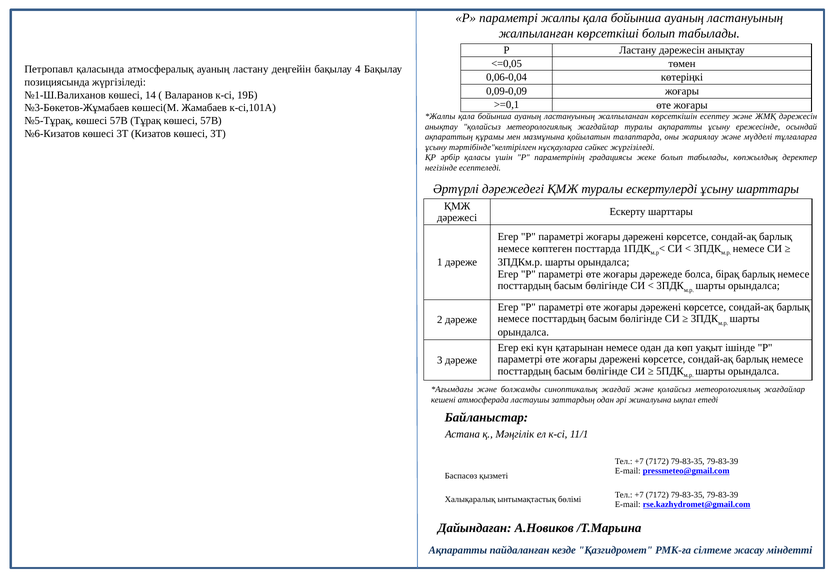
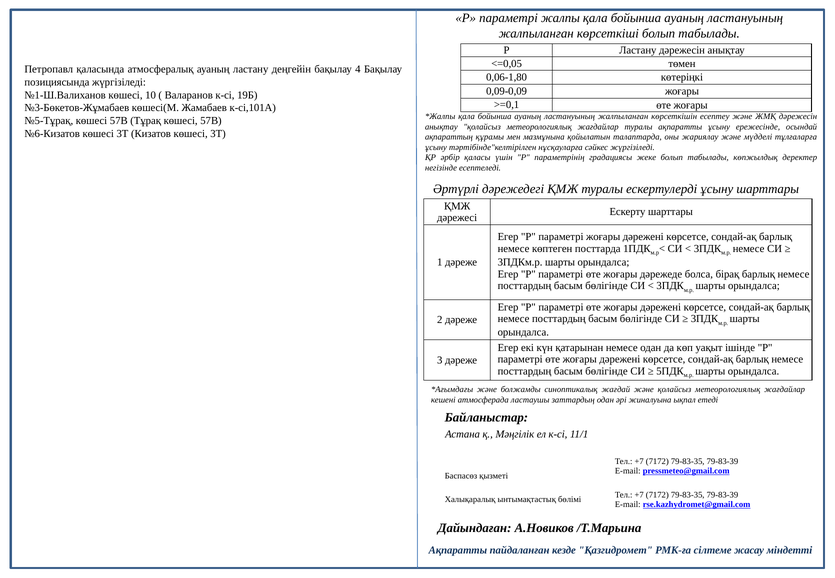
0,06-0,04: 0,06-0,04 -> 0,06-1,80 (507, 77)
14: 14 -> 10 (151, 95)
